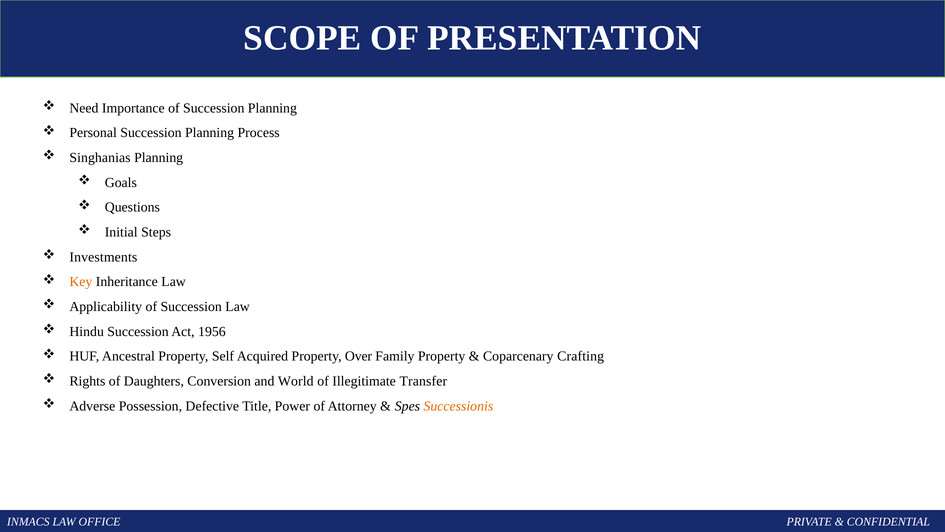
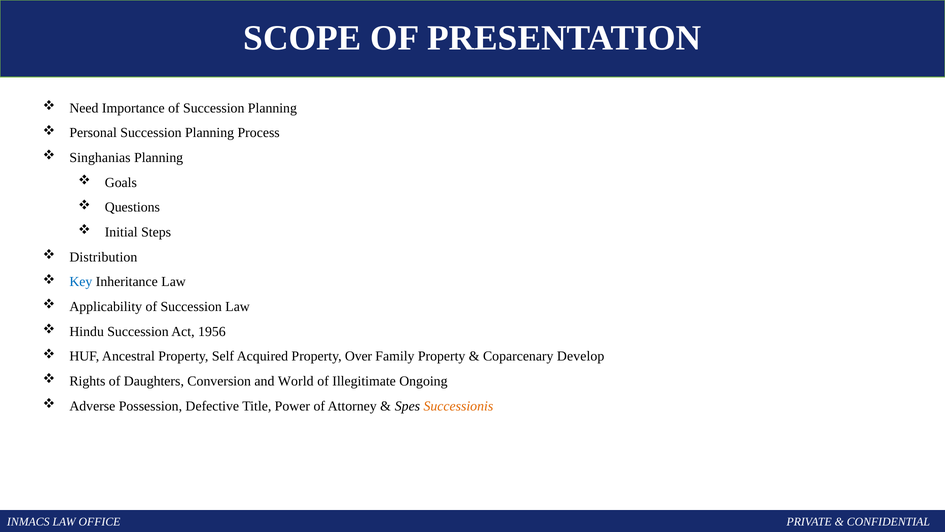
Investments: Investments -> Distribution (103, 257)
Key colour: orange -> blue (81, 282)
Crafting: Crafting -> Develop (581, 356)
Transfer: Transfer -> Ongoing (423, 381)
